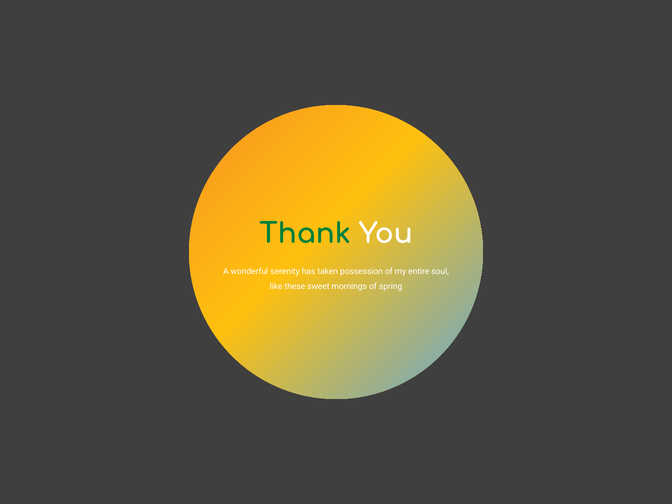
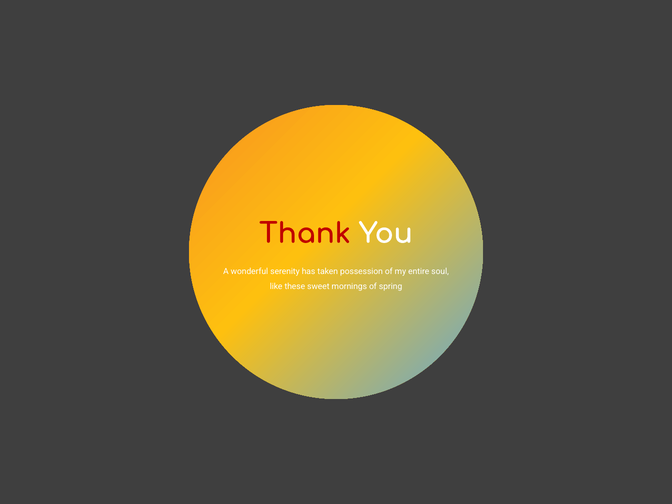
Thank colour: green -> red (305, 234)
